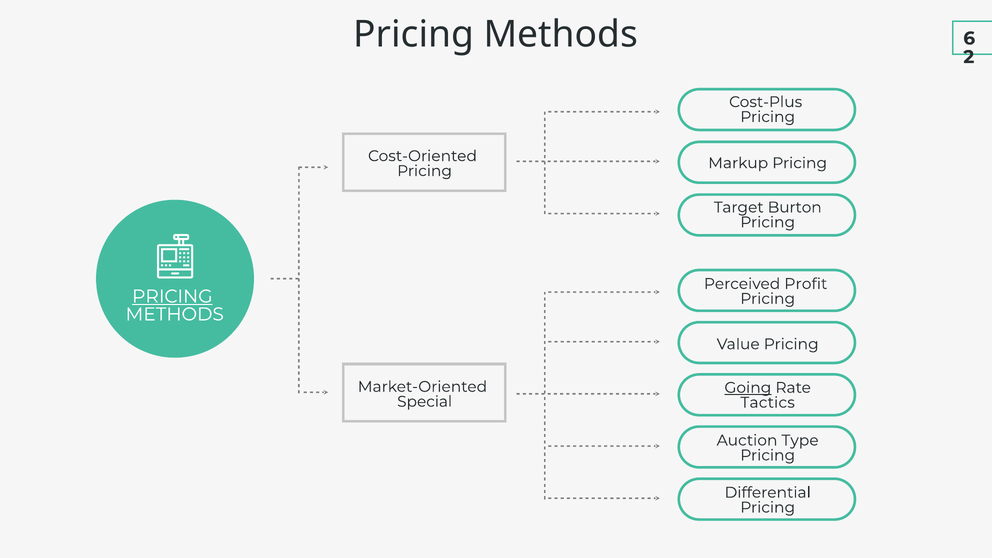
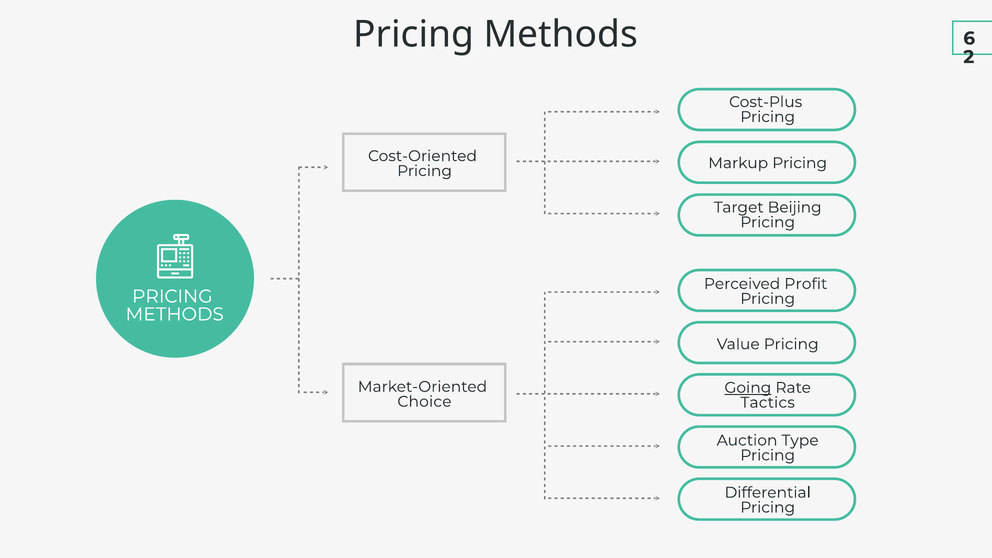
Burton: Burton -> Beijing (795, 207)
PRICING underline: present -> none (172, 296)
Special: Special -> Choice (424, 402)
